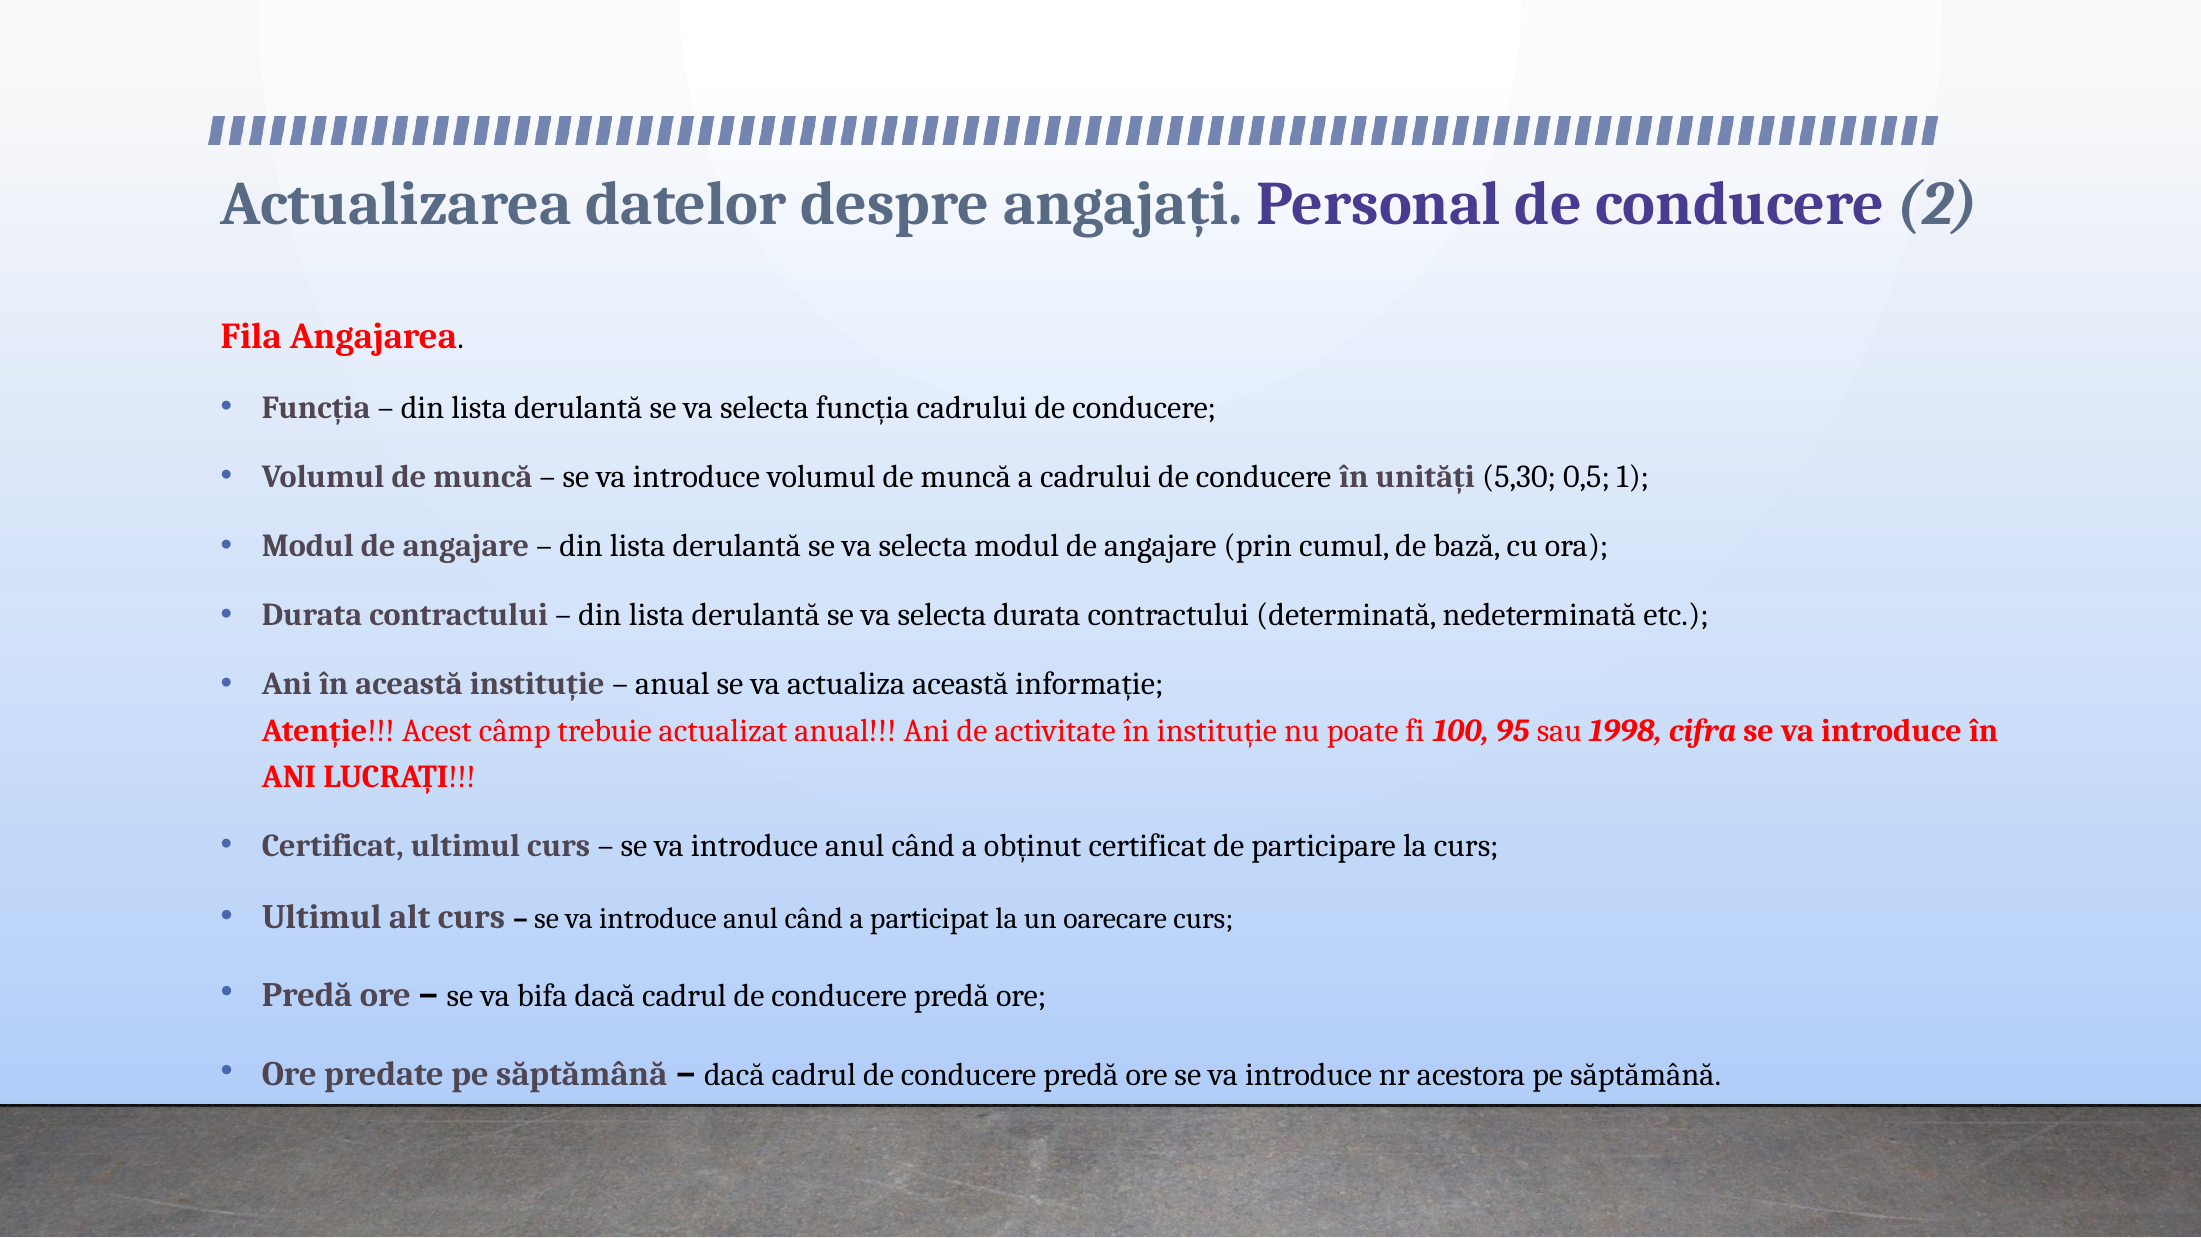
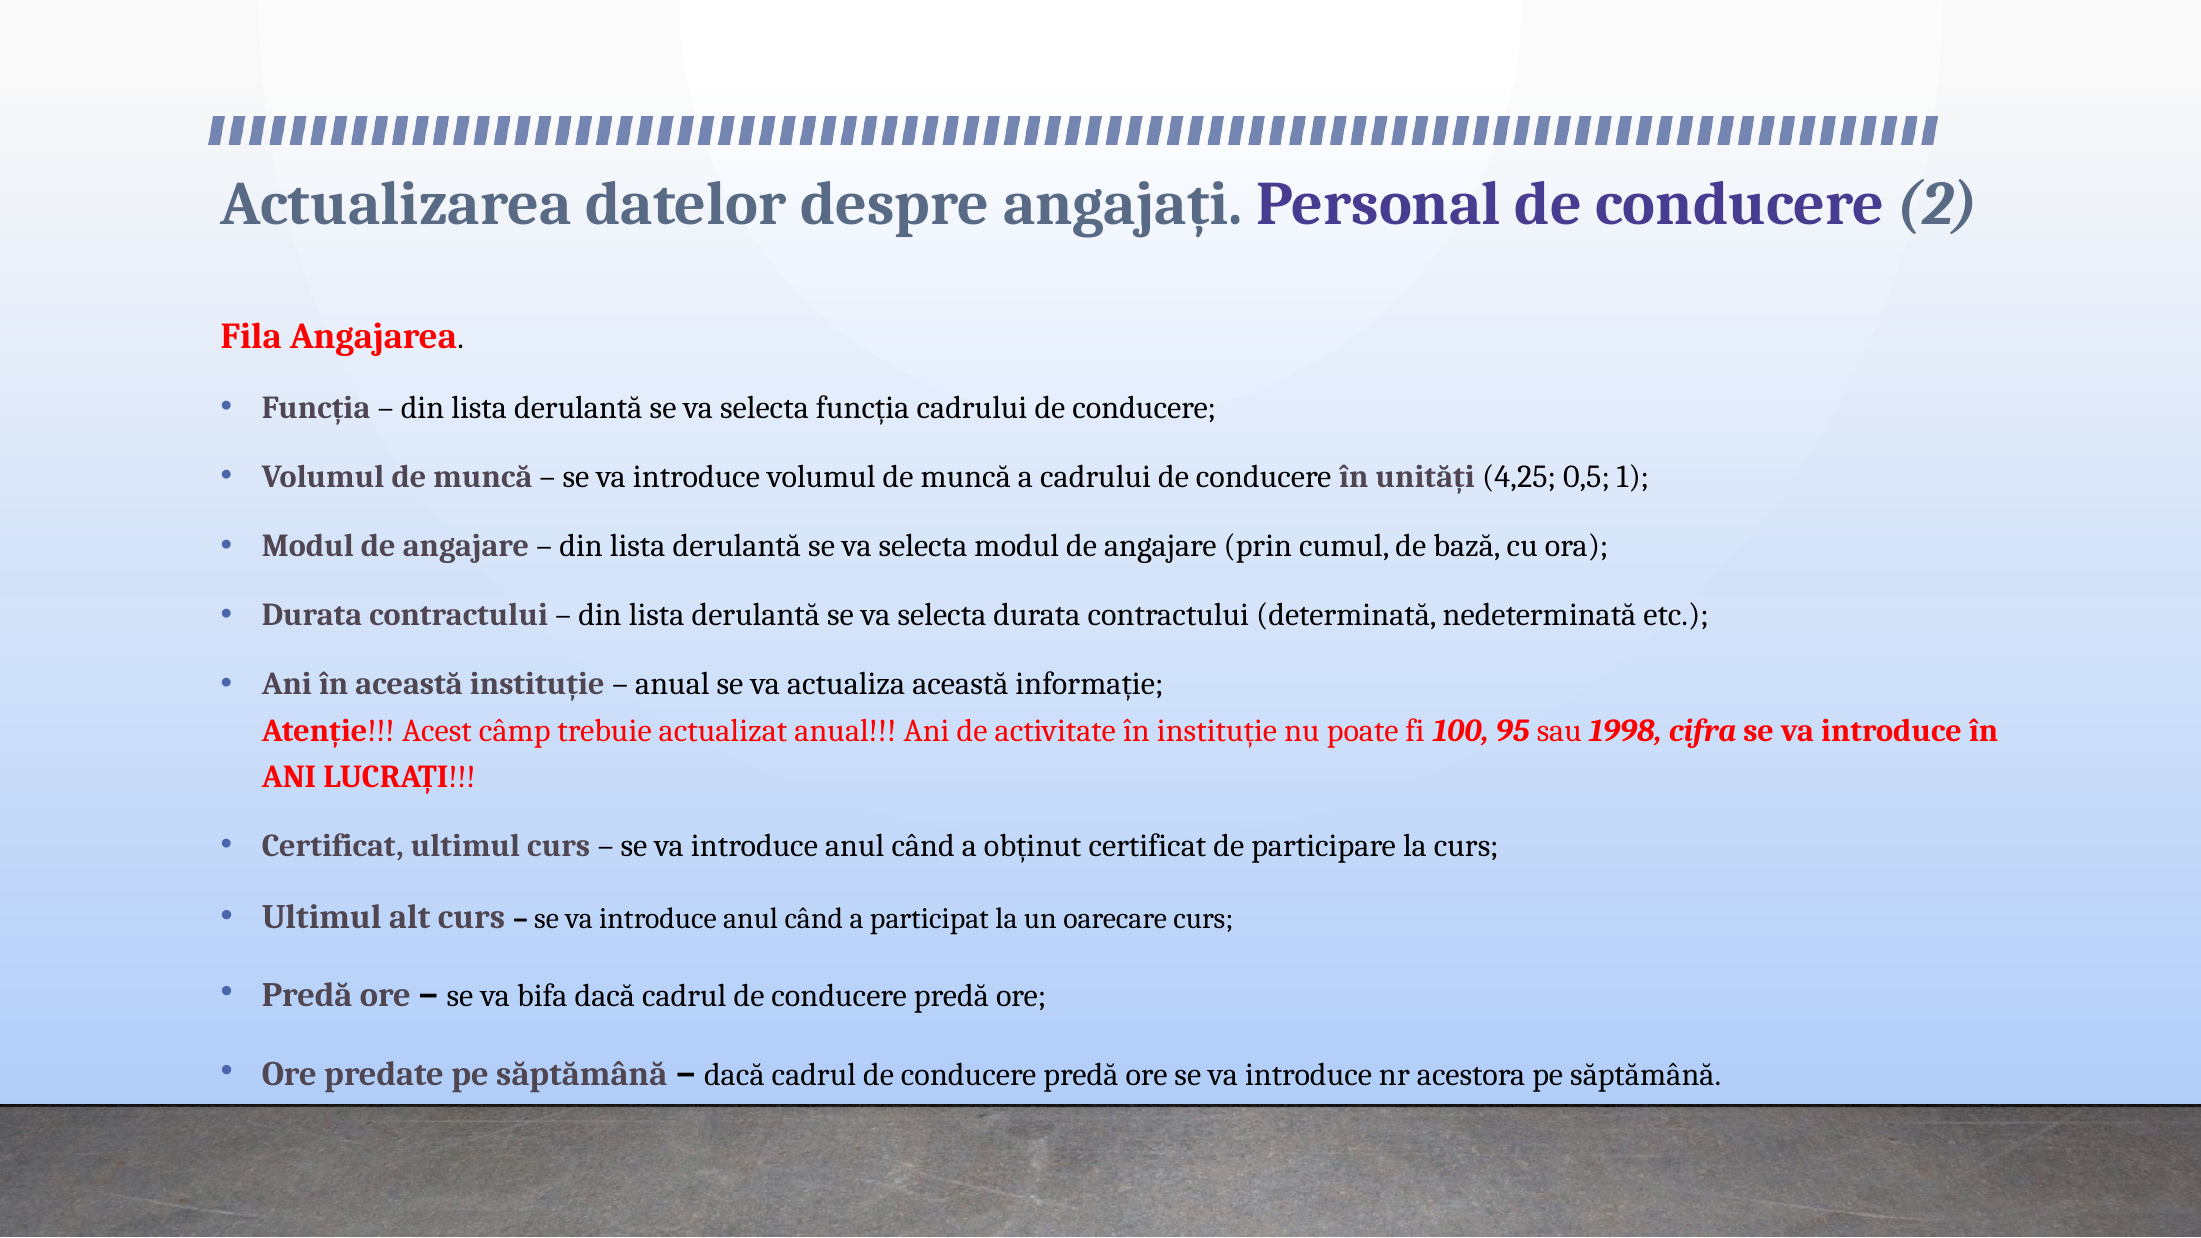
5,30: 5,30 -> 4,25 (1519, 477)
